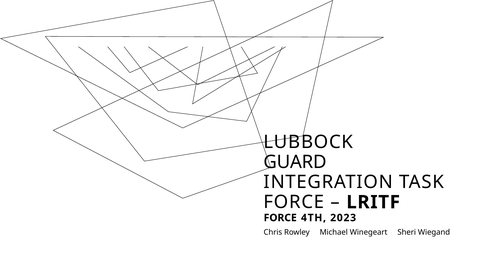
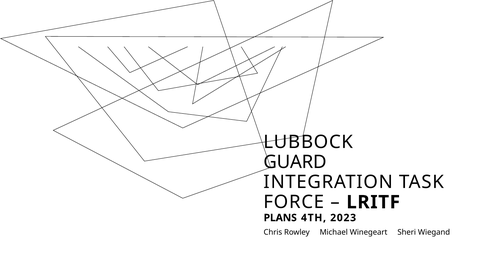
FORCE: FORCE -> PLANS (280, 218)
